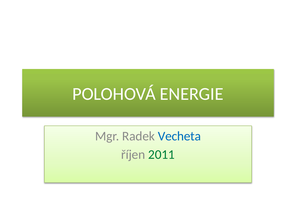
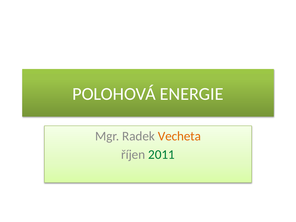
Vecheta colour: blue -> orange (179, 136)
